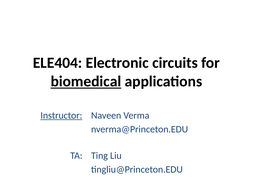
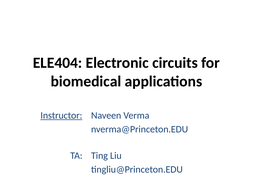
biomedical underline: present -> none (86, 81)
